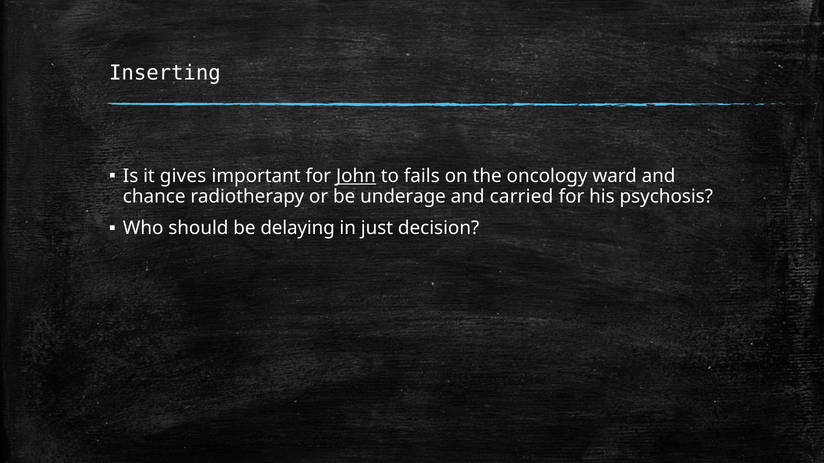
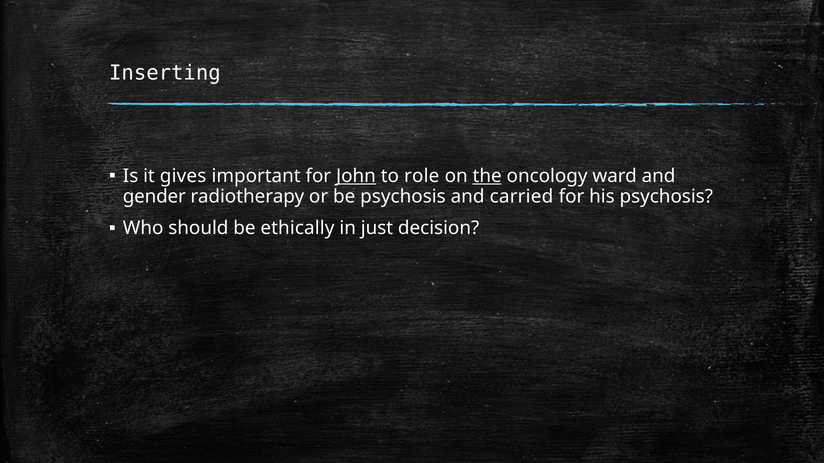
fails: fails -> role (422, 176)
the underline: none -> present (487, 176)
chance: chance -> gender (154, 197)
be underage: underage -> psychosis (403, 197)
delaying: delaying -> ethically (297, 229)
